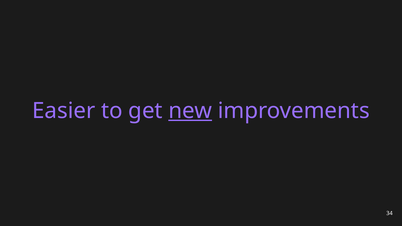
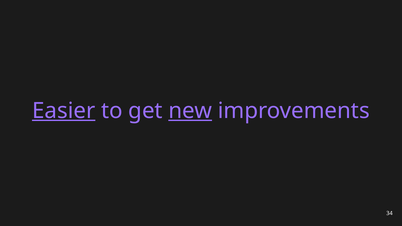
Easier underline: none -> present (64, 111)
